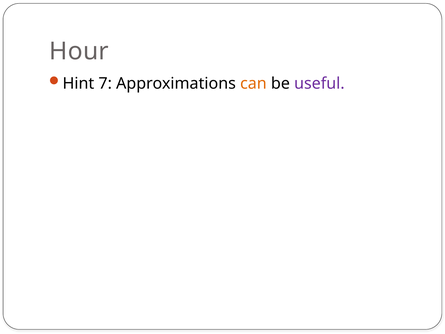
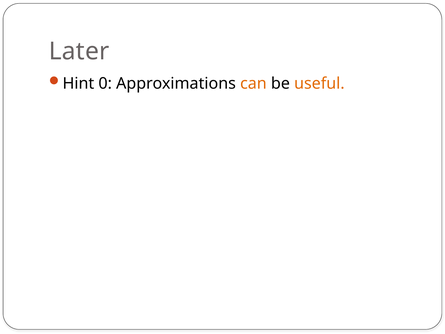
Hour: Hour -> Later (79, 51)
7: 7 -> 0 (105, 83)
useful colour: purple -> orange (319, 83)
